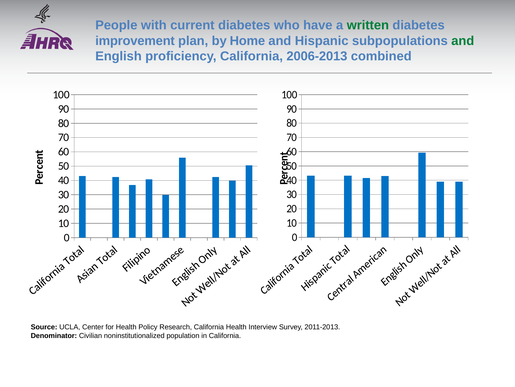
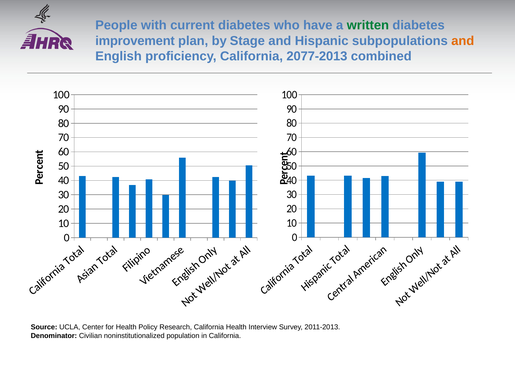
Home: Home -> Stage (247, 41)
and colour: green -> orange (463, 41)
2006-2013: 2006-2013 -> 2077-2013 (317, 56)
